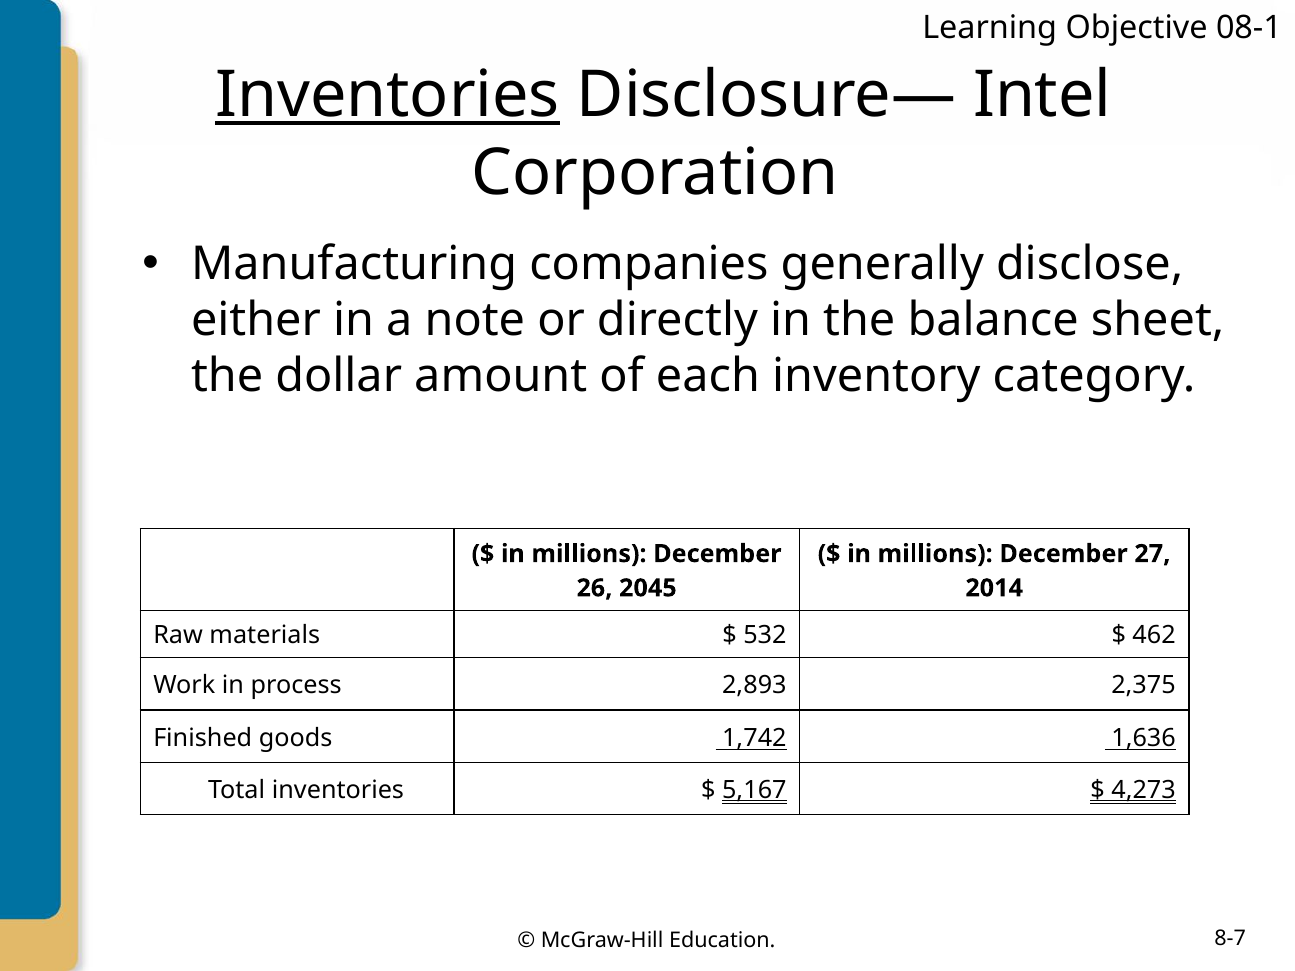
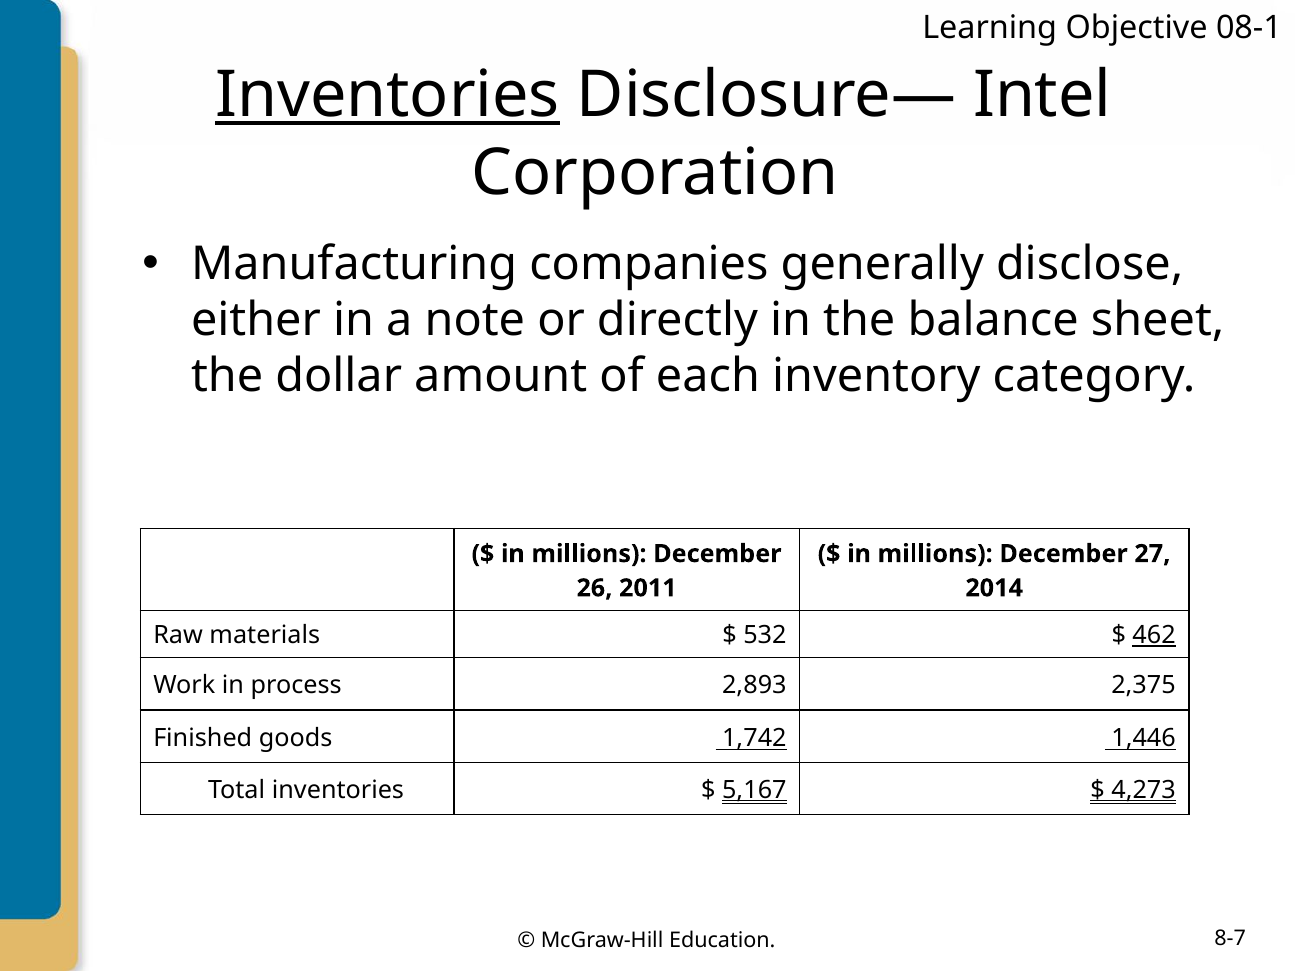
2045: 2045 -> 2011 (648, 588)
462 underline: none -> present (1154, 636)
1,636: 1,636 -> 1,446 (1144, 738)
